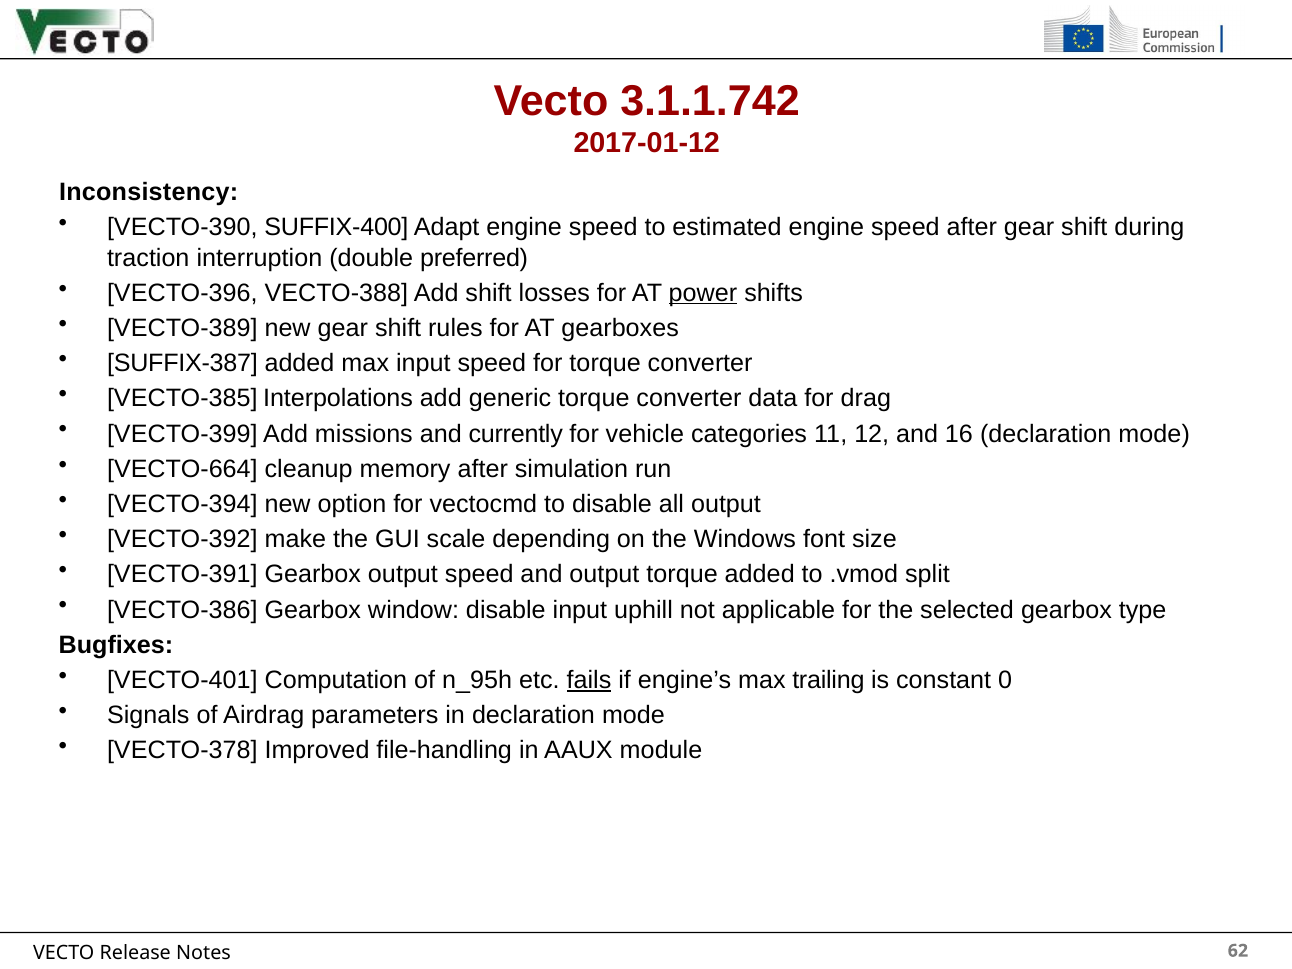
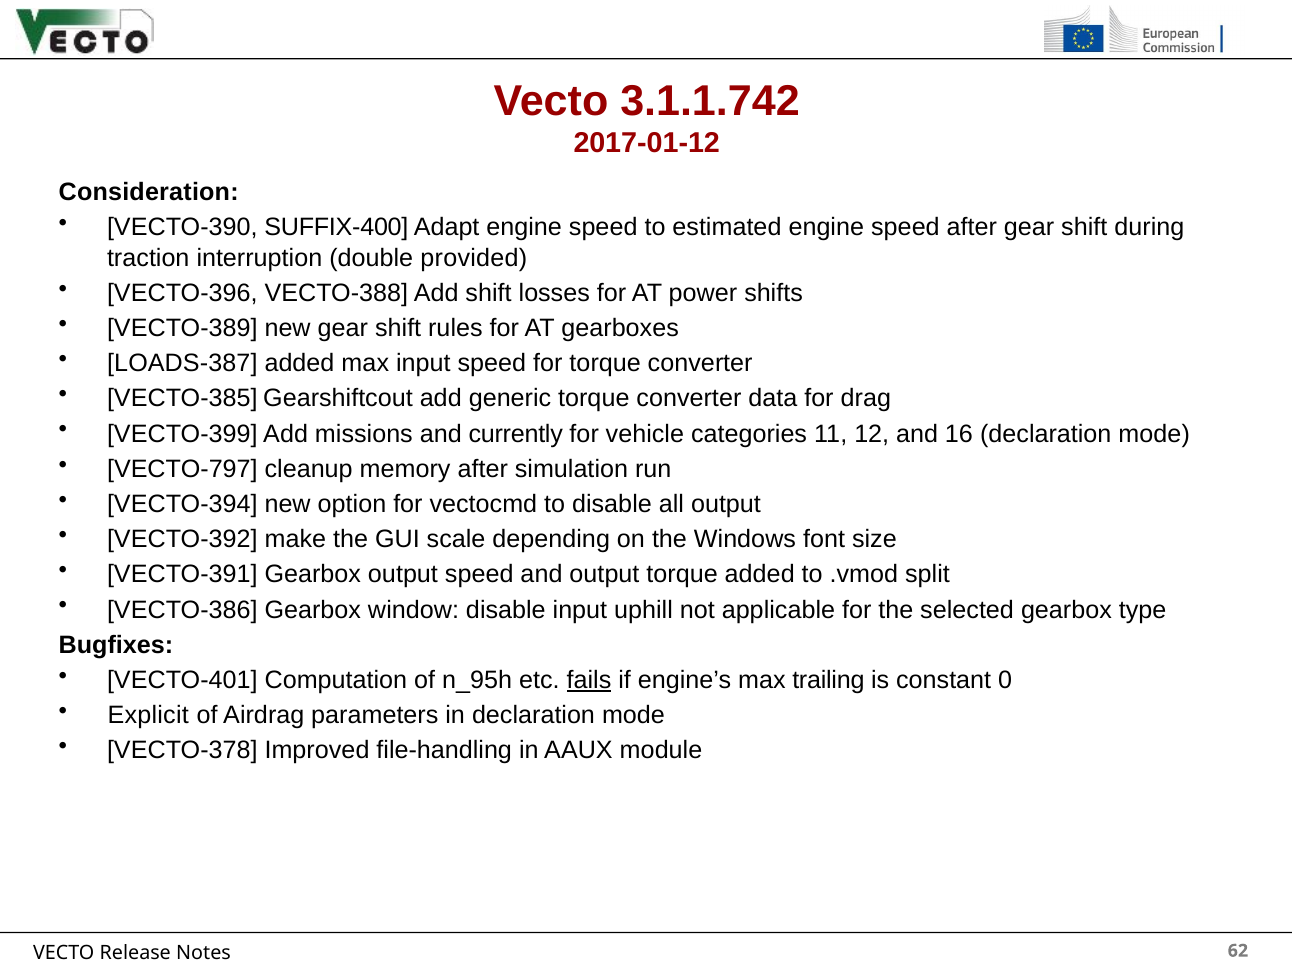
Inconsistency: Inconsistency -> Consideration (149, 192)
preferred: preferred -> provided (474, 258)
power underline: present -> none (703, 293)
SUFFIX-387: SUFFIX-387 -> LOADS-387 (182, 363)
Interpolations: Interpolations -> Gearshiftcout (338, 399)
VECTO-664: VECTO-664 -> VECTO-797 (182, 469)
Signals: Signals -> Explicit (148, 715)
